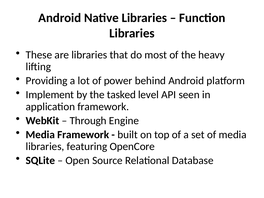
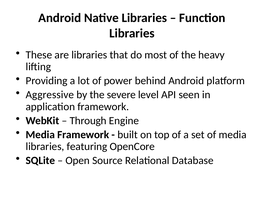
Implement: Implement -> Aggressive (50, 95)
tasked: tasked -> severe (121, 95)
